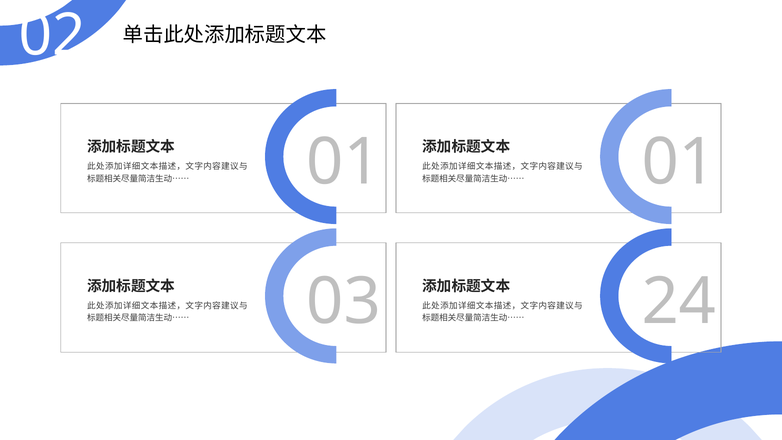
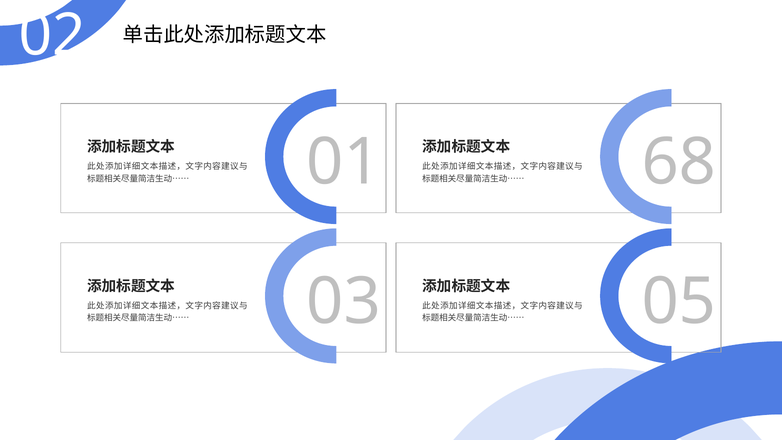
01: 01 -> 68 (679, 162)
24: 24 -> 05 (679, 302)
